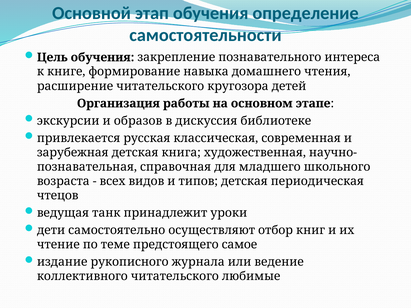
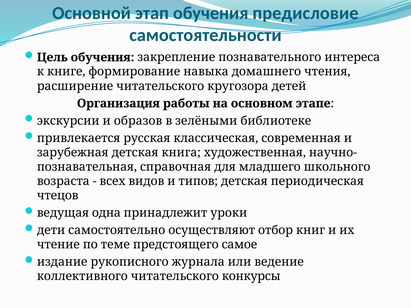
определение: определение -> предисловие (305, 13)
дискуссия: дискуссия -> зелёными (206, 121)
танк: танк -> одна (106, 213)
любимые: любимые -> конкурсы (251, 277)
